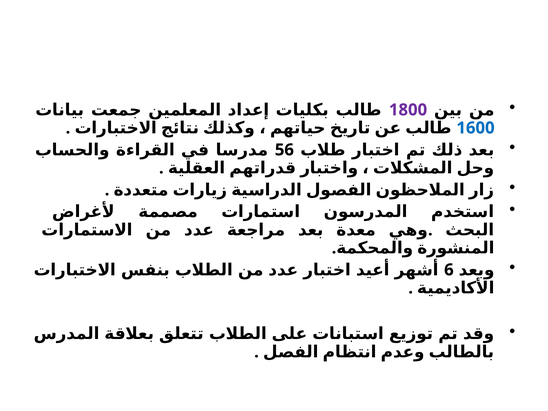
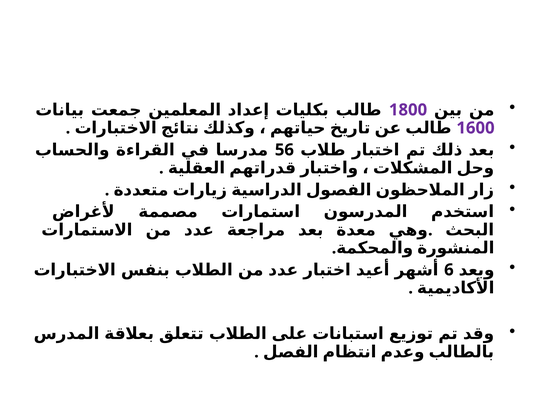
1600 colour: blue -> purple (475, 128)
